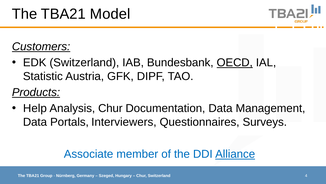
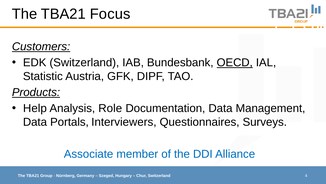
Model: Model -> Focus (110, 14)
Analysis Chur: Chur -> Role (110, 108)
Alliance underline: present -> none (235, 154)
